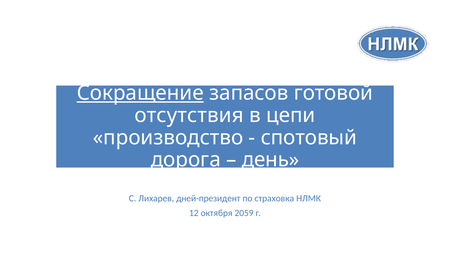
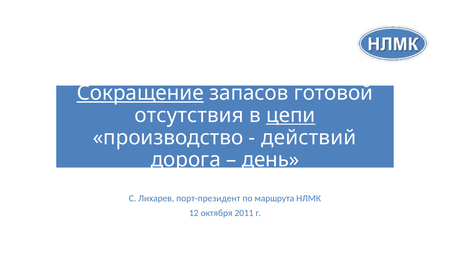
цепи underline: none -> present (291, 115)
спотовый: спотовый -> действий (309, 138)
дней-президент: дней-президент -> порт-президент (208, 198)
страховка: страховка -> маршрута (274, 198)
2059: 2059 -> 2011 (244, 213)
